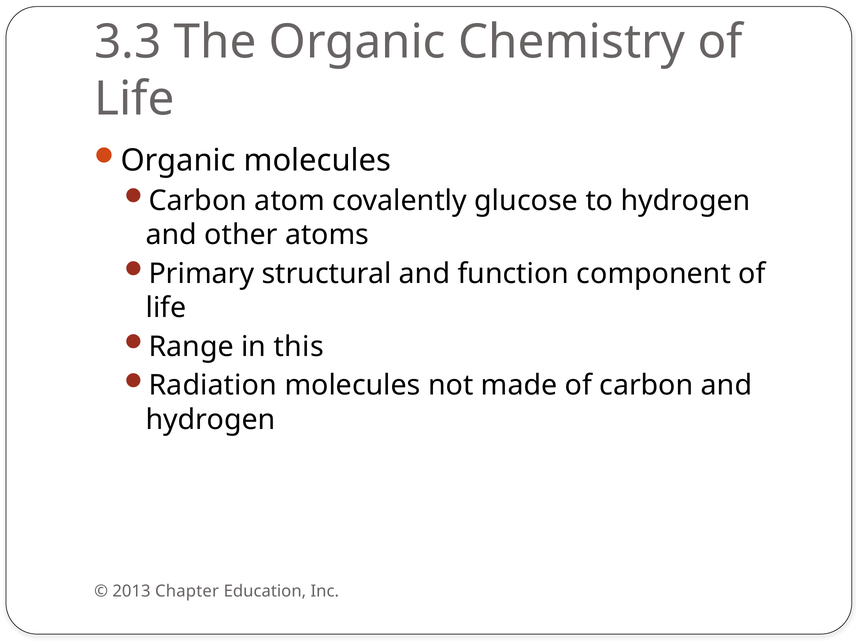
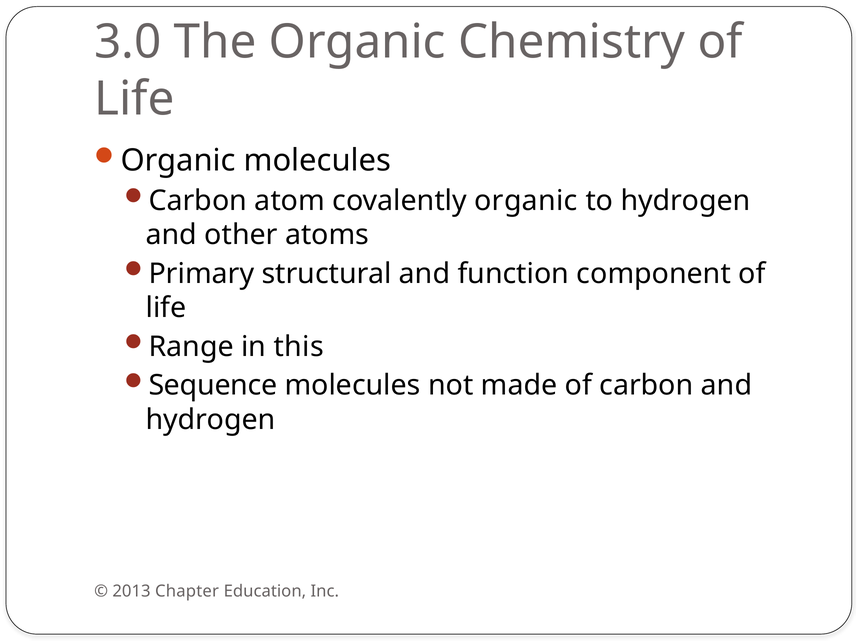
3.3: 3.3 -> 3.0 (128, 42)
covalently glucose: glucose -> organic (526, 201)
Radiation: Radiation -> Sequence (213, 386)
